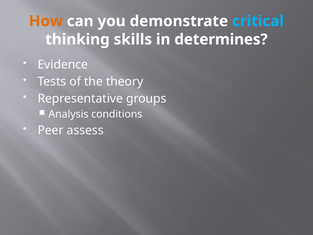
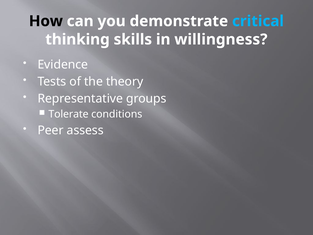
How colour: orange -> black (46, 21)
determines: determines -> willingness (221, 39)
Analysis: Analysis -> Tolerate (69, 114)
